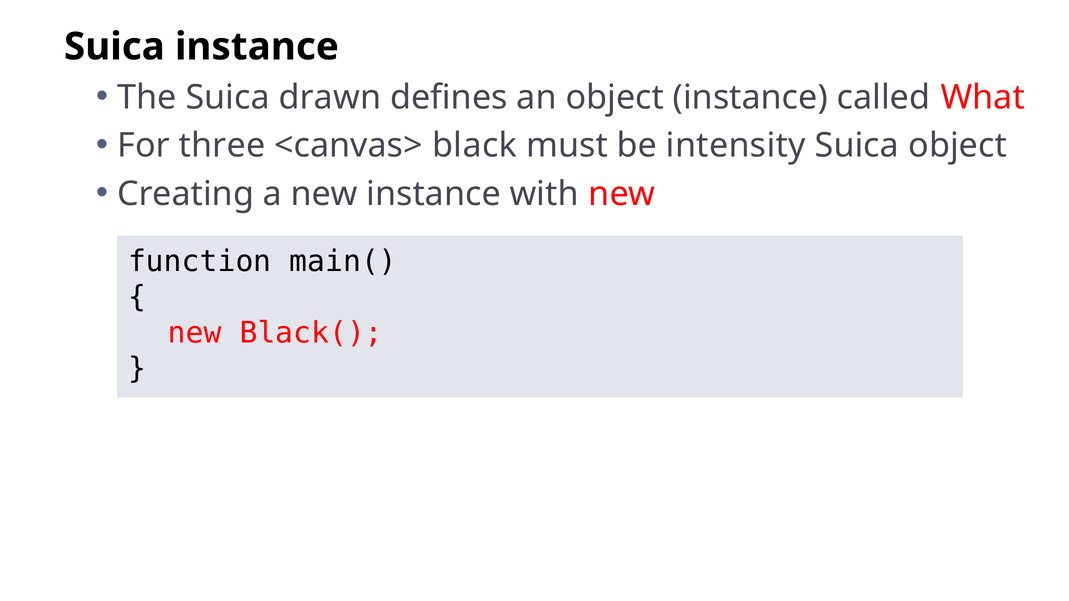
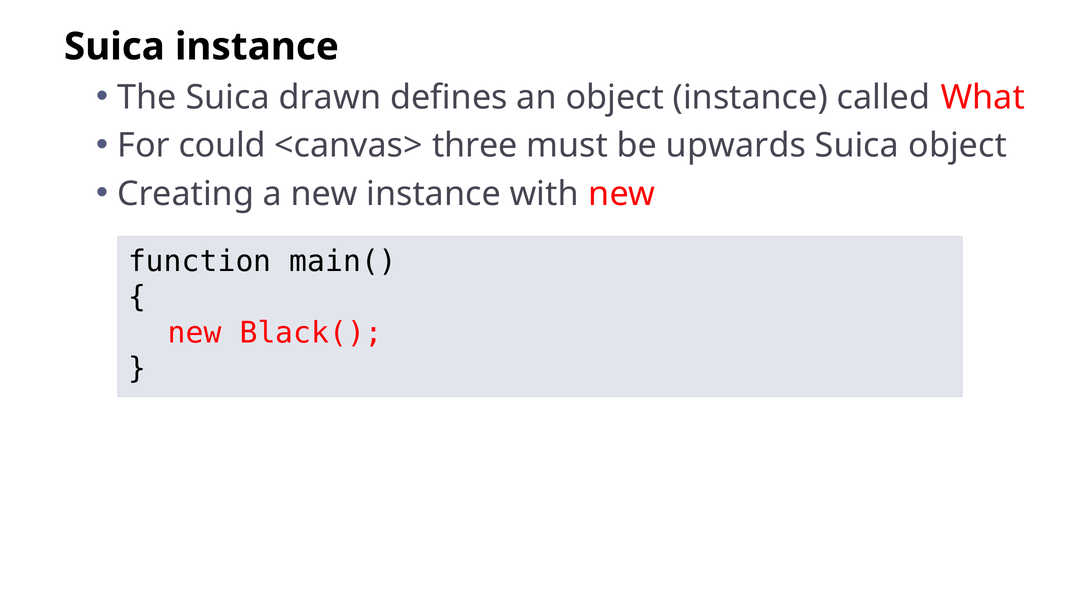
three: three -> could (222, 146)
black: black -> three (475, 146)
intensity: intensity -> upwards (736, 146)
